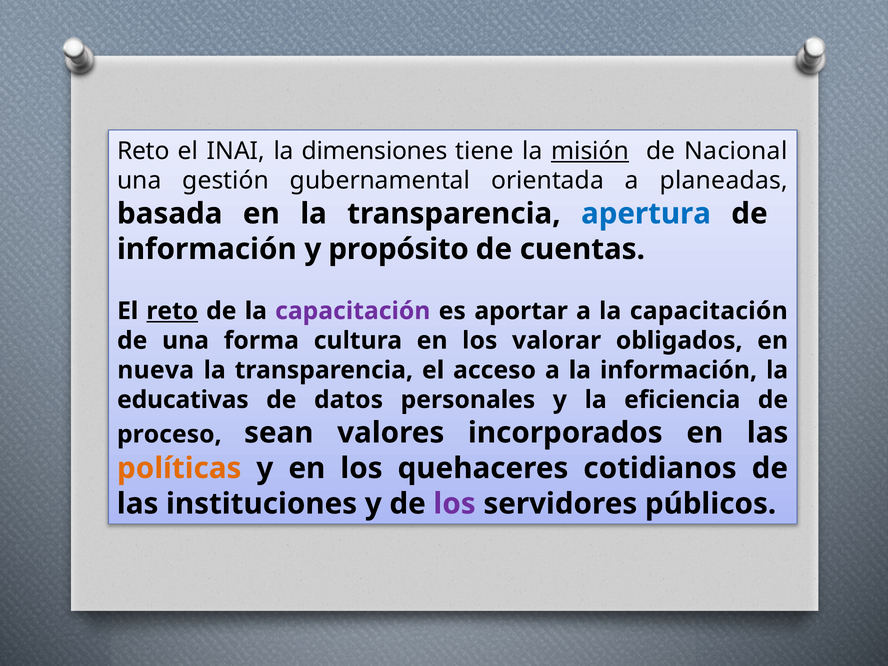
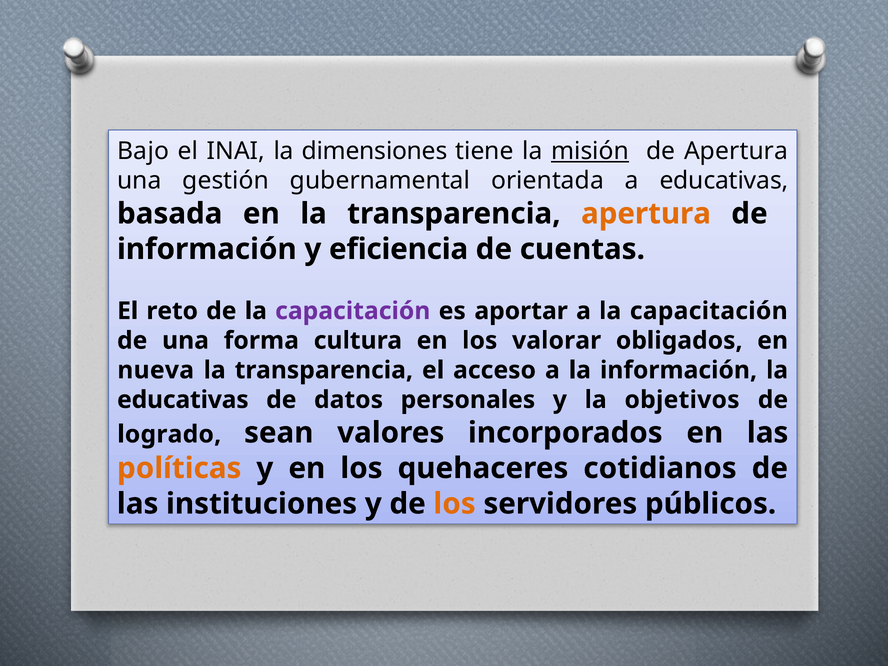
Reto: Reto -> Bajo (143, 151)
de Nacional: Nacional -> Apertura (736, 151)
a planeadas: planeadas -> educativas (724, 181)
apertura colour: blue -> orange (646, 214)
propósito: propósito -> eficiencia (399, 249)
reto underline: present -> none (172, 311)
eficiencia: eficiencia -> objetivos (682, 400)
proceso: proceso -> logrado (169, 434)
los colour: purple -> orange (455, 504)
